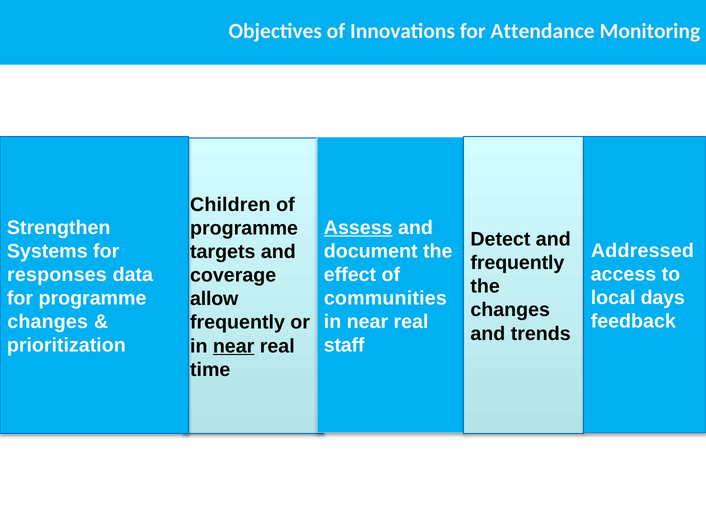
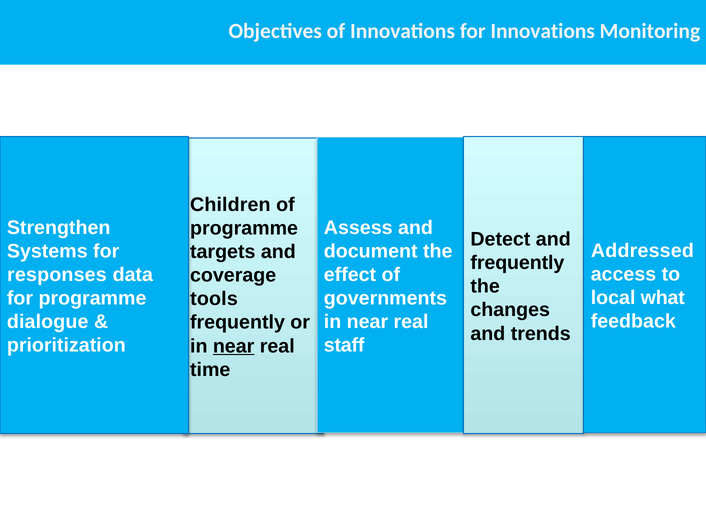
for Attendance: Attendance -> Innovations (543, 31)
Assess underline: present -> none (358, 227)
days: days -> what (663, 298)
communities: communities -> governments (385, 298)
allow: allow -> tools (214, 299)
changes: changes -> dialogue (48, 322)
